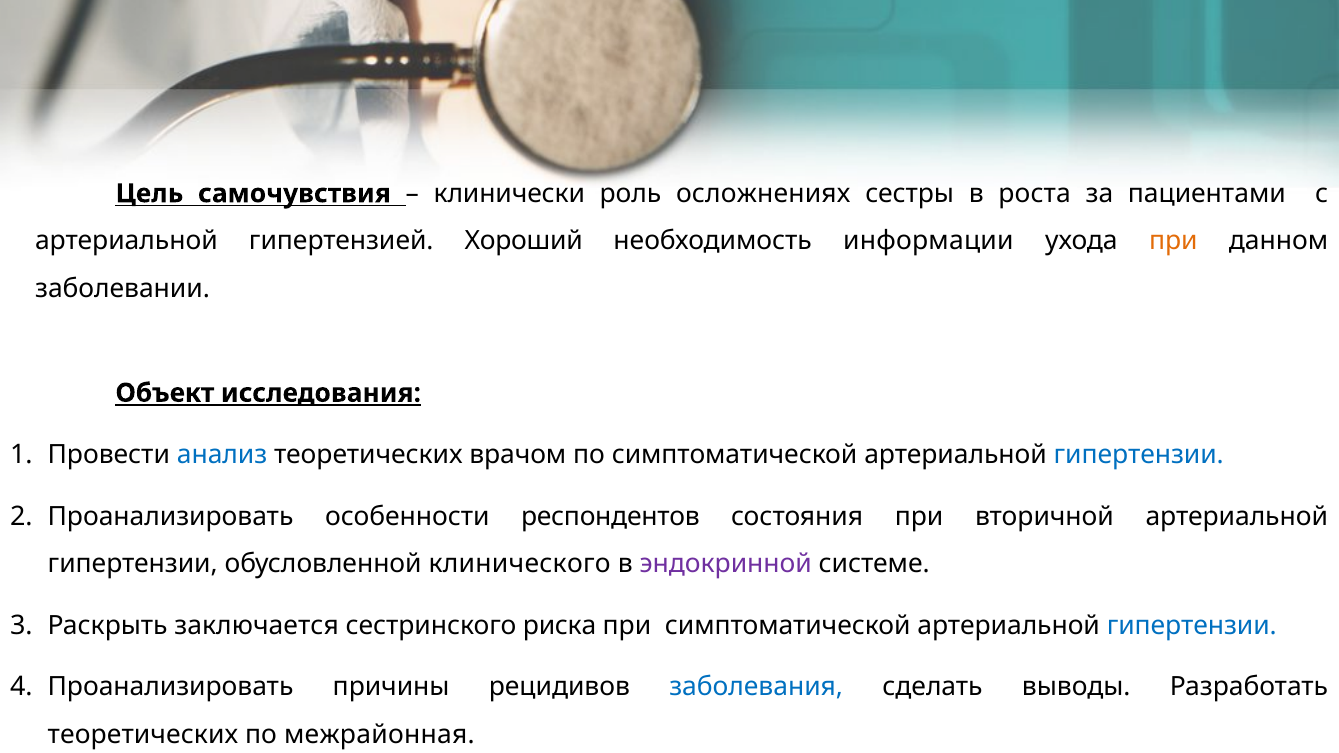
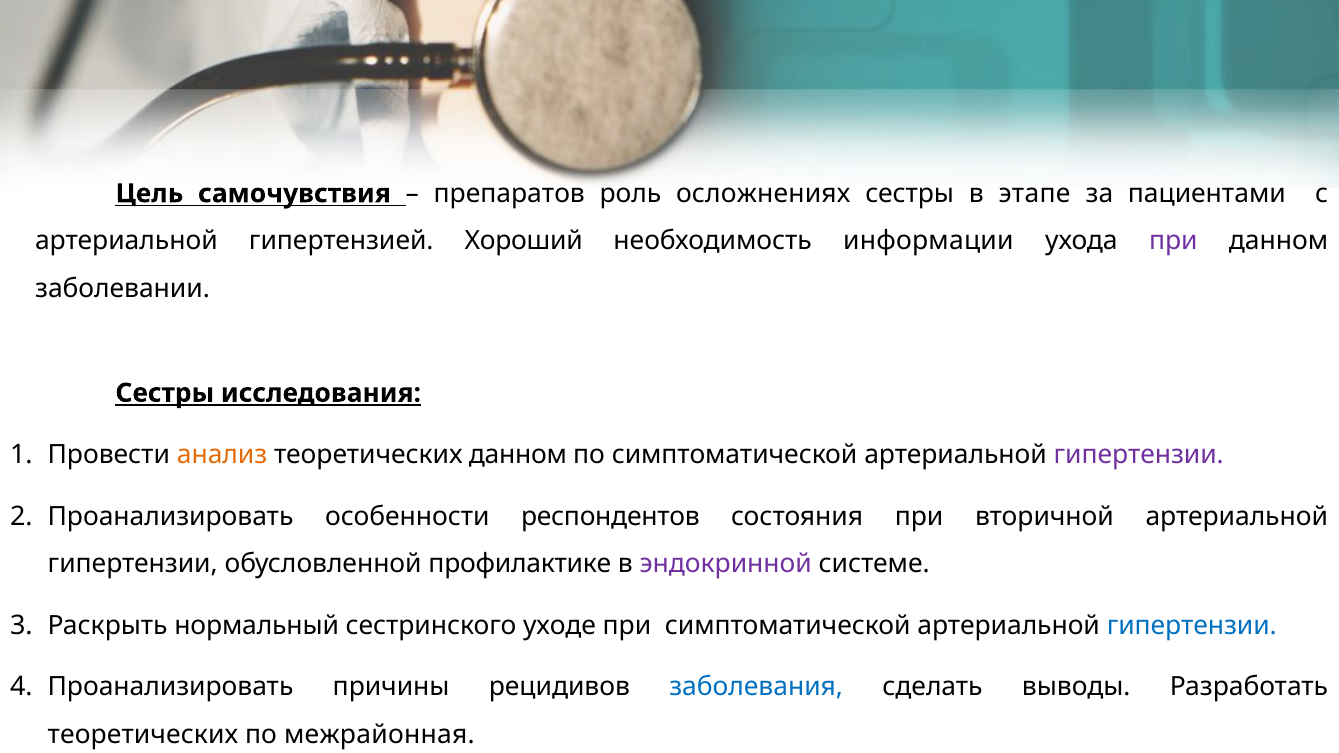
клинически: клинически -> препаратов (509, 194)
роста: роста -> этапе (1035, 194)
при colour: orange -> purple (1173, 241)
Объект: Объект -> Сестры (165, 393)
анализ colour: blue -> orange (222, 455)
теоретических врачом: врачом -> данном (518, 455)
гипертензии colour: blue -> purple (1139, 455)
клинического: клинического -> профилактике (520, 564)
заключается: заключается -> нормальный (257, 626)
риска: риска -> уходе (560, 626)
